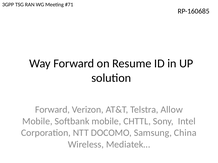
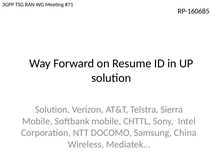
Forward: Forward -> Solution (52, 110)
Allow: Allow -> Sierra (172, 110)
